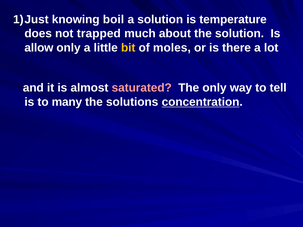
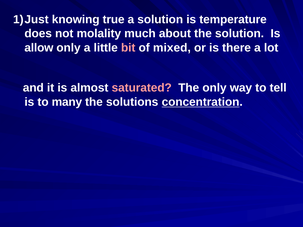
boil: boil -> true (114, 19)
trapped: trapped -> molality (99, 34)
bit colour: yellow -> pink (128, 48)
moles: moles -> mixed (172, 48)
